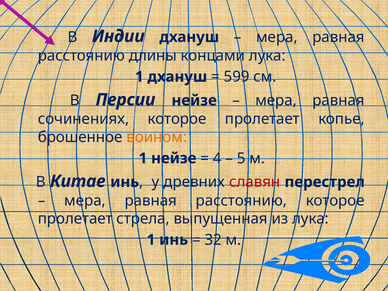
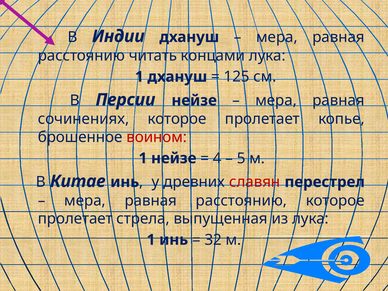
длины: длины -> читать (153, 56)
599: 599 -> 125 (237, 77)
воином colour: orange -> red (157, 137)
